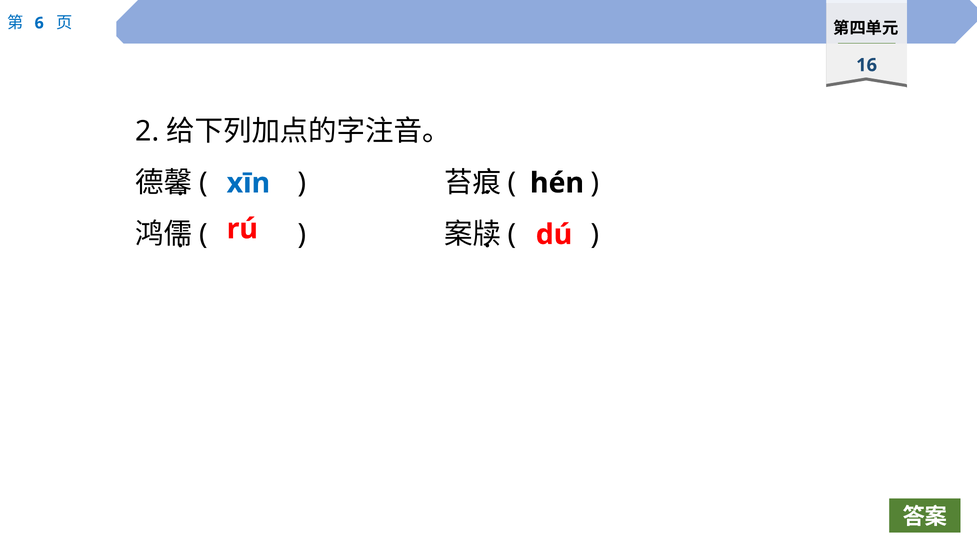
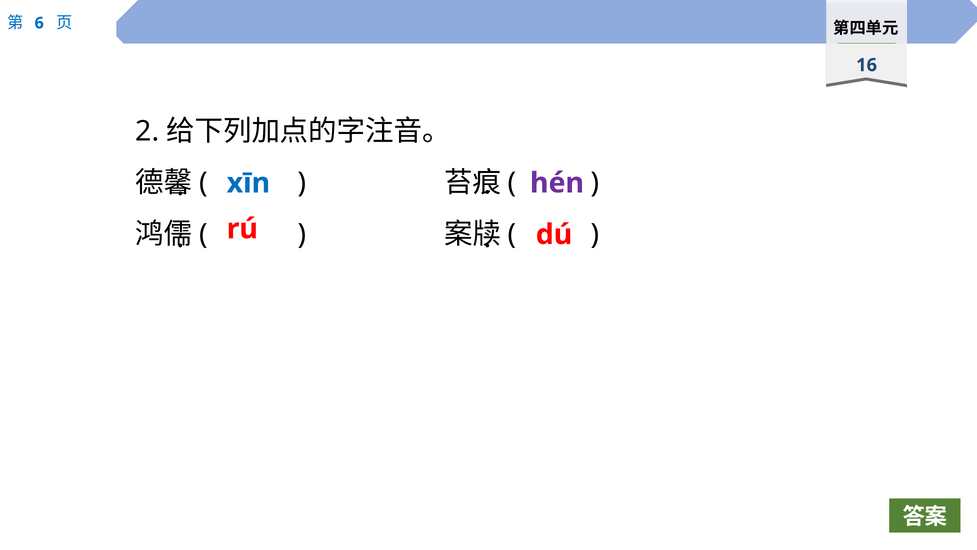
hén colour: black -> purple (557, 183)
